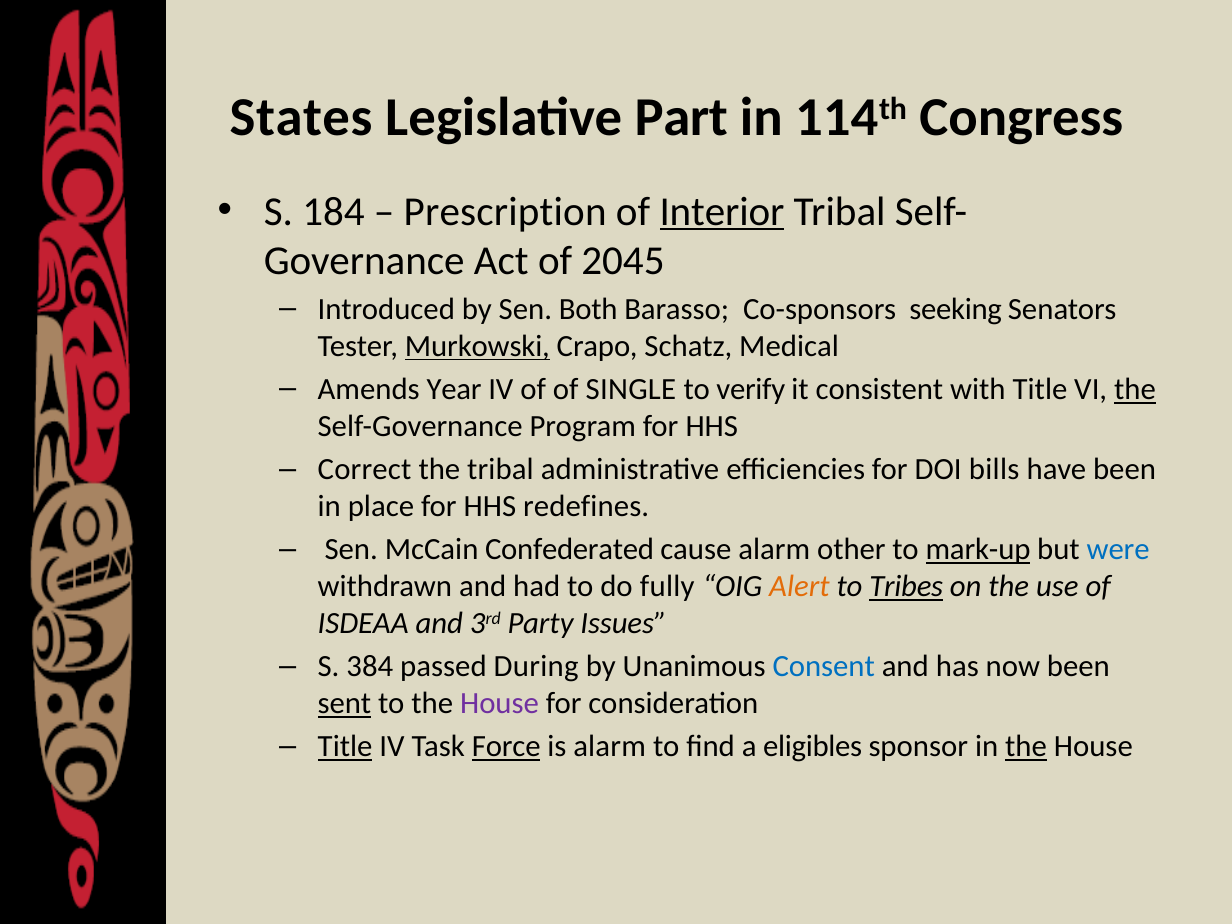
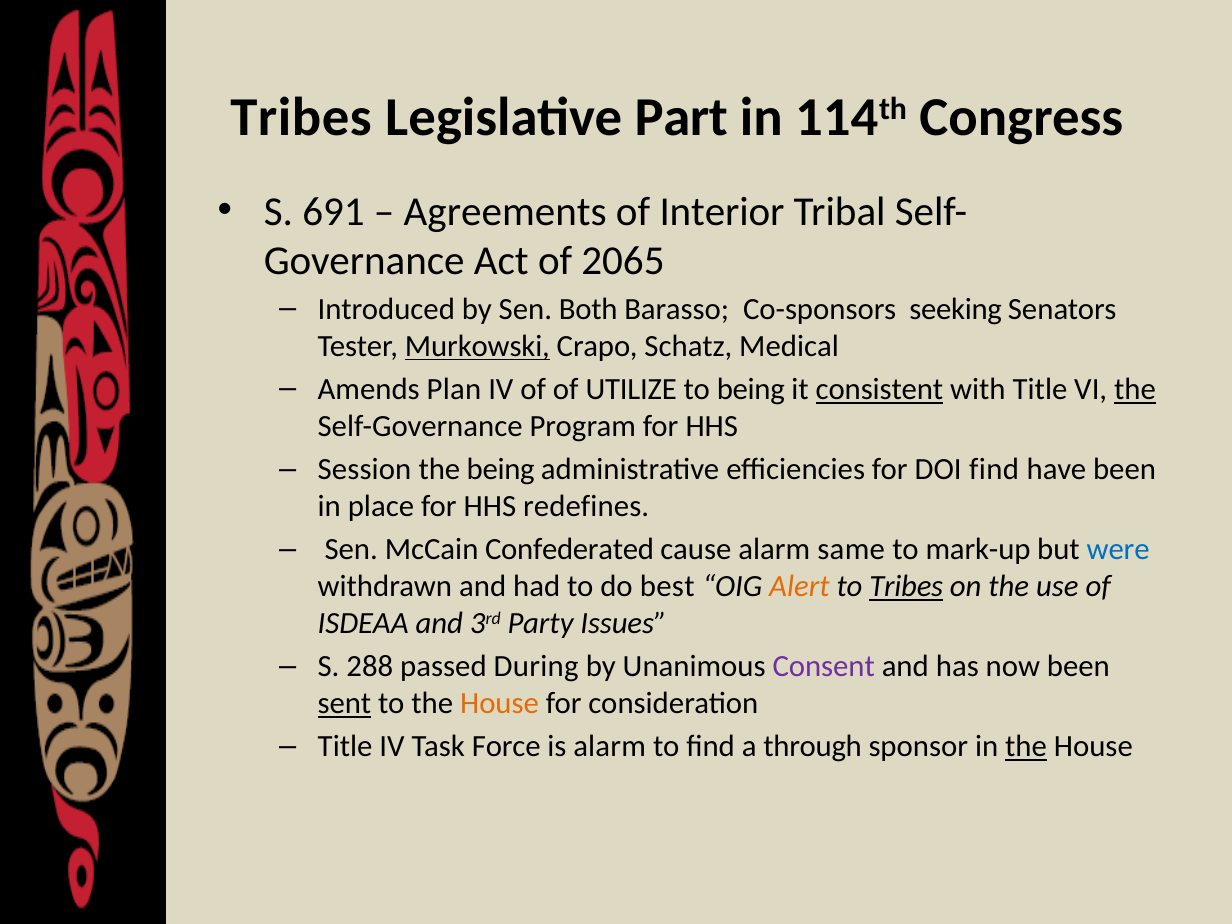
States: States -> Tribes (301, 118)
184: 184 -> 691 (333, 212)
Prescription: Prescription -> Agreements (505, 212)
Interior underline: present -> none (722, 212)
2045: 2045 -> 2065 (623, 261)
Year: Year -> Plan (454, 389)
SINGLE: SINGLE -> UTILIZE (631, 389)
to verify: verify -> being (751, 389)
consistent underline: none -> present (879, 389)
Correct: Correct -> Session (365, 469)
the tribal: tribal -> being (501, 469)
DOI bills: bills -> find (994, 469)
other: other -> same (851, 550)
mark-up underline: present -> none (978, 550)
fully: fully -> best (667, 587)
384: 384 -> 288 (370, 667)
Consent colour: blue -> purple (824, 667)
House colour: purple -> orange (500, 704)
Title underline: present -> none (345, 747)
Force underline: present -> none (506, 747)
eligibles: eligibles -> through (813, 747)
